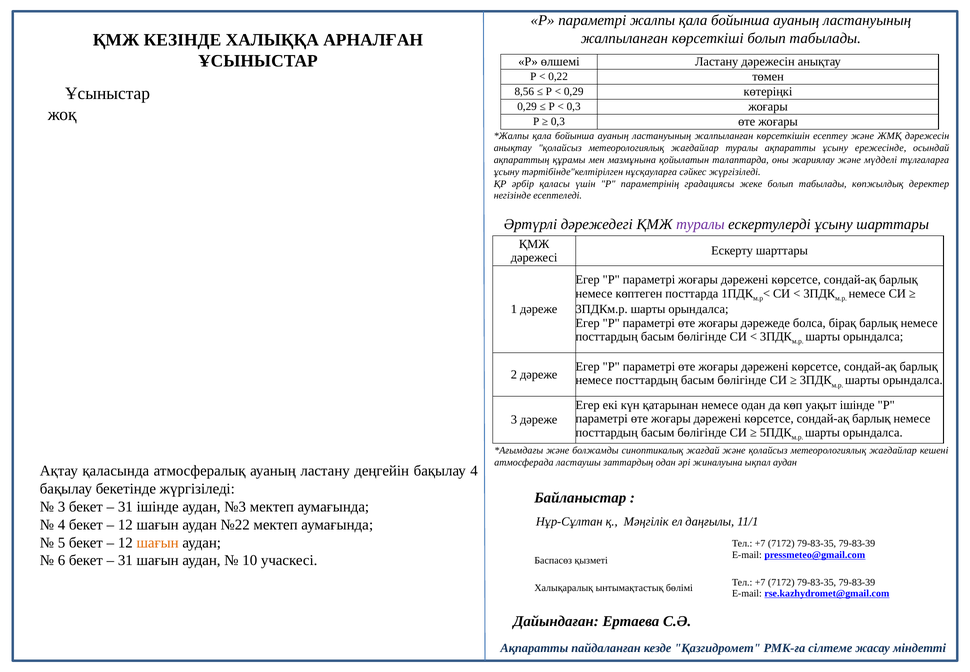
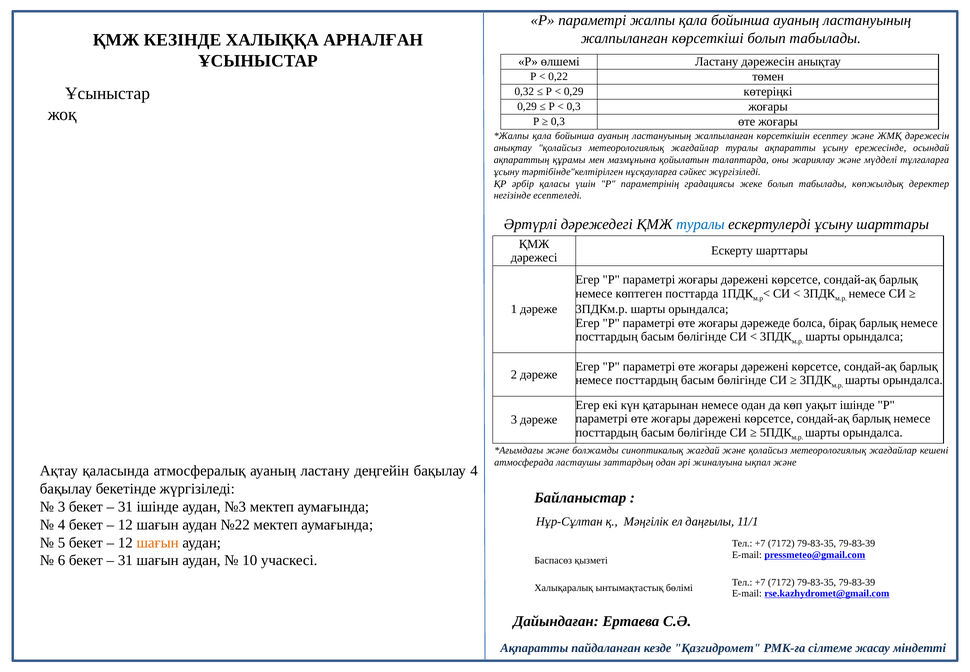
8,56: 8,56 -> 0,32 (524, 92)
туралы colour: purple -> blue (700, 224)
ықпал аудан: аудан -> және (785, 462)
